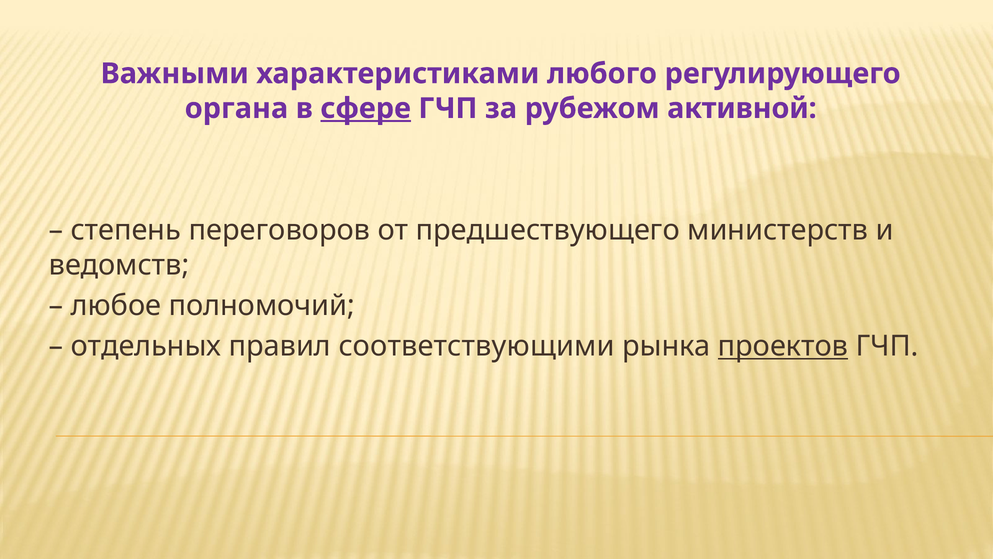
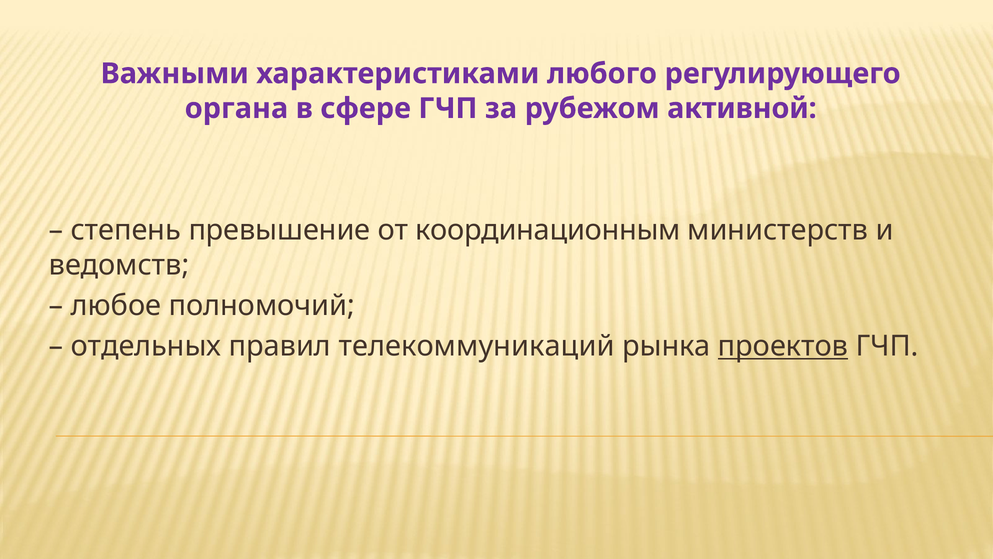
сфере underline: present -> none (366, 108)
переговоров: переговоров -> превышение (279, 230)
предшествующего: предшествующего -> координационным (548, 230)
соответствующими: соответствующими -> телекоммуникаций (477, 346)
